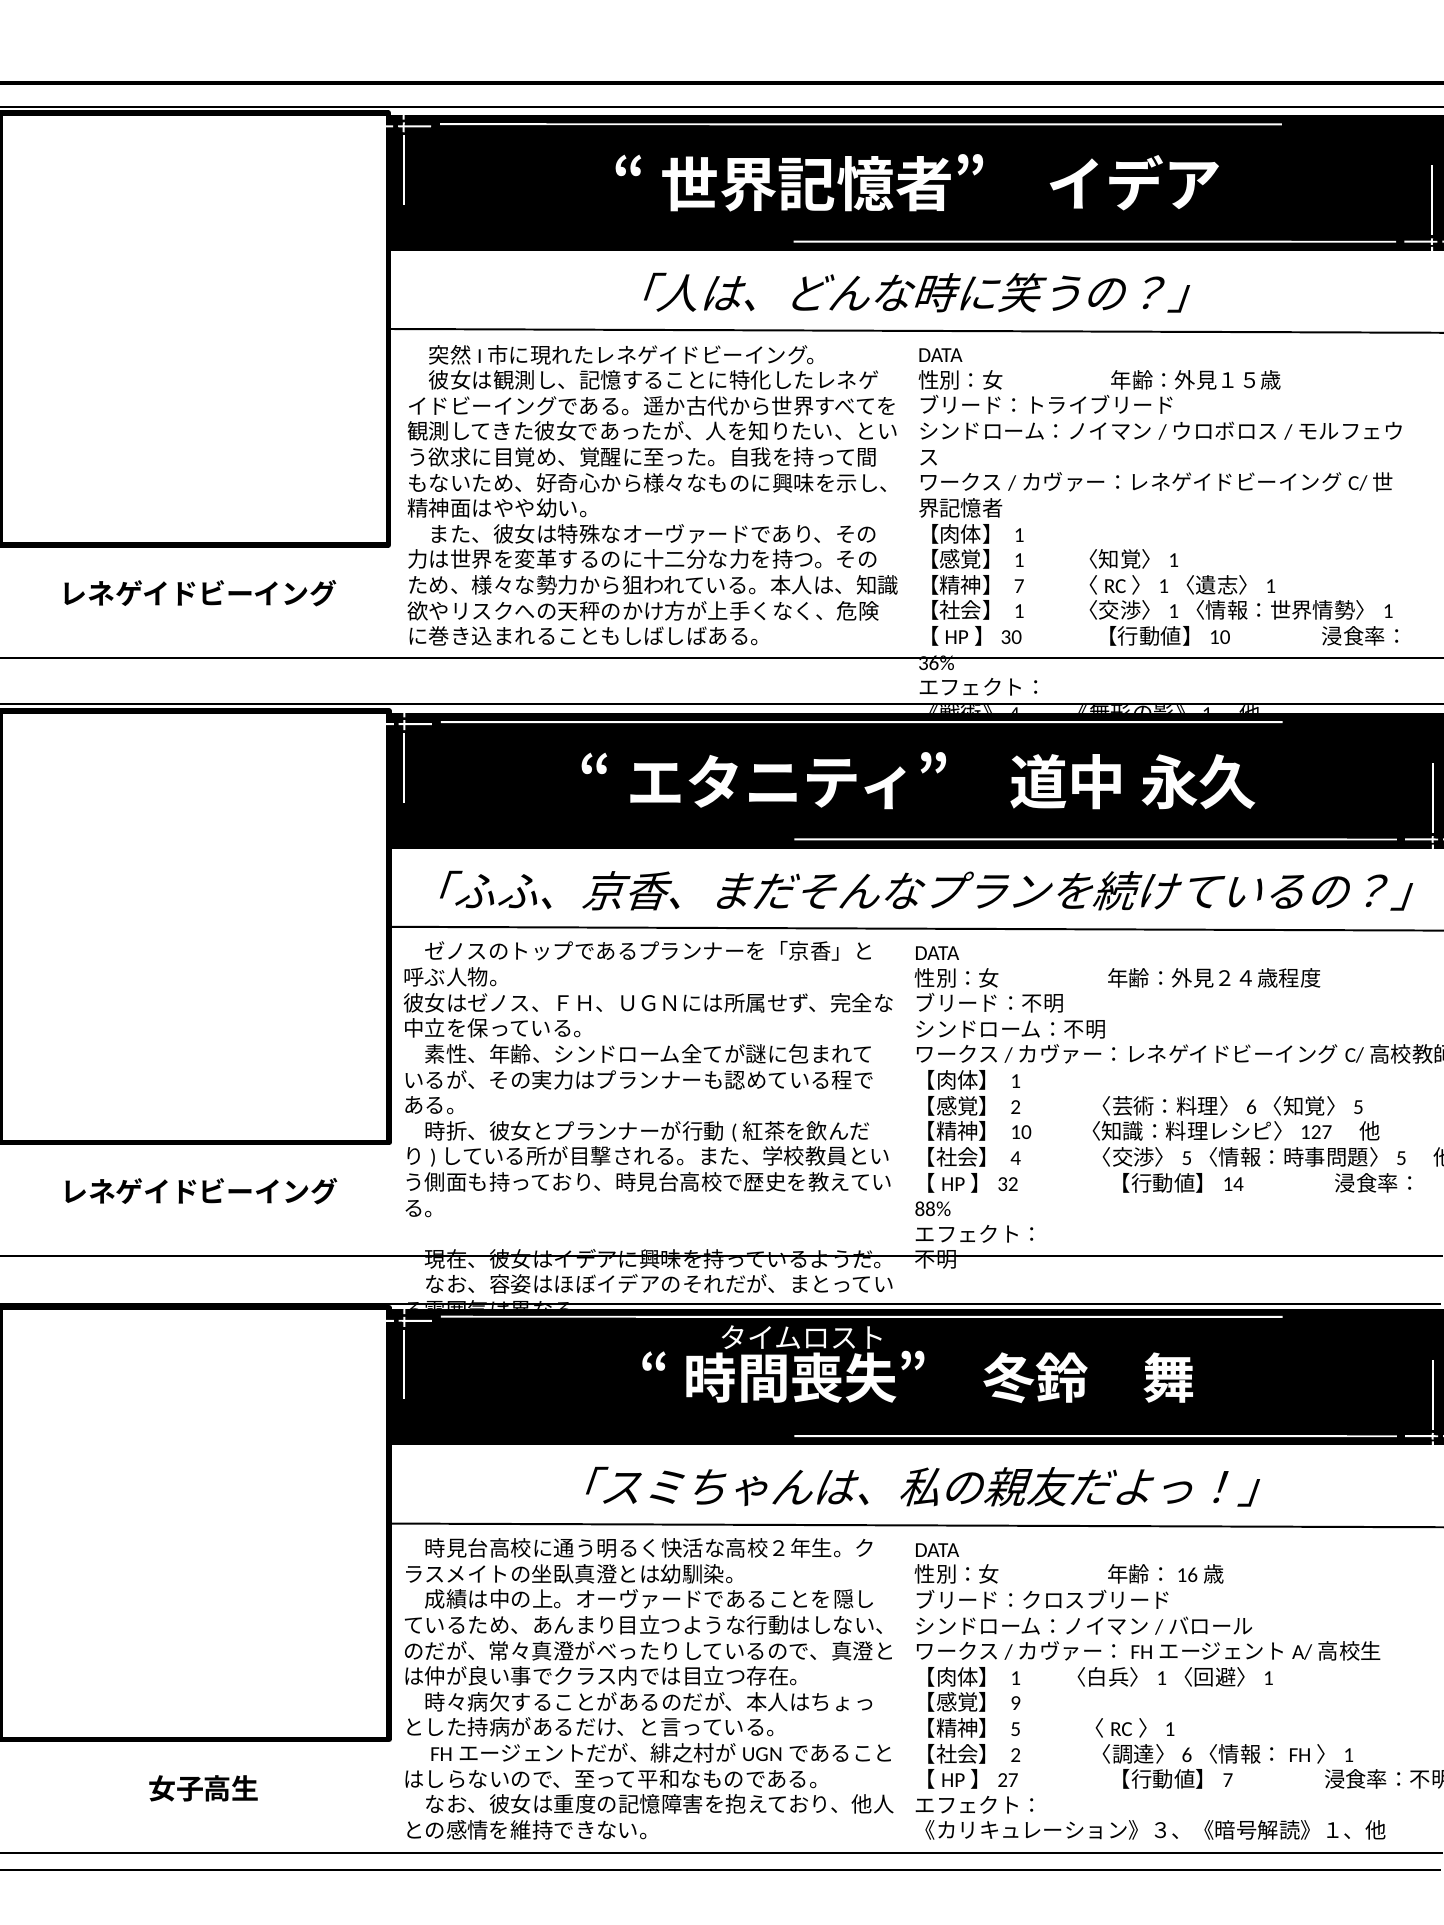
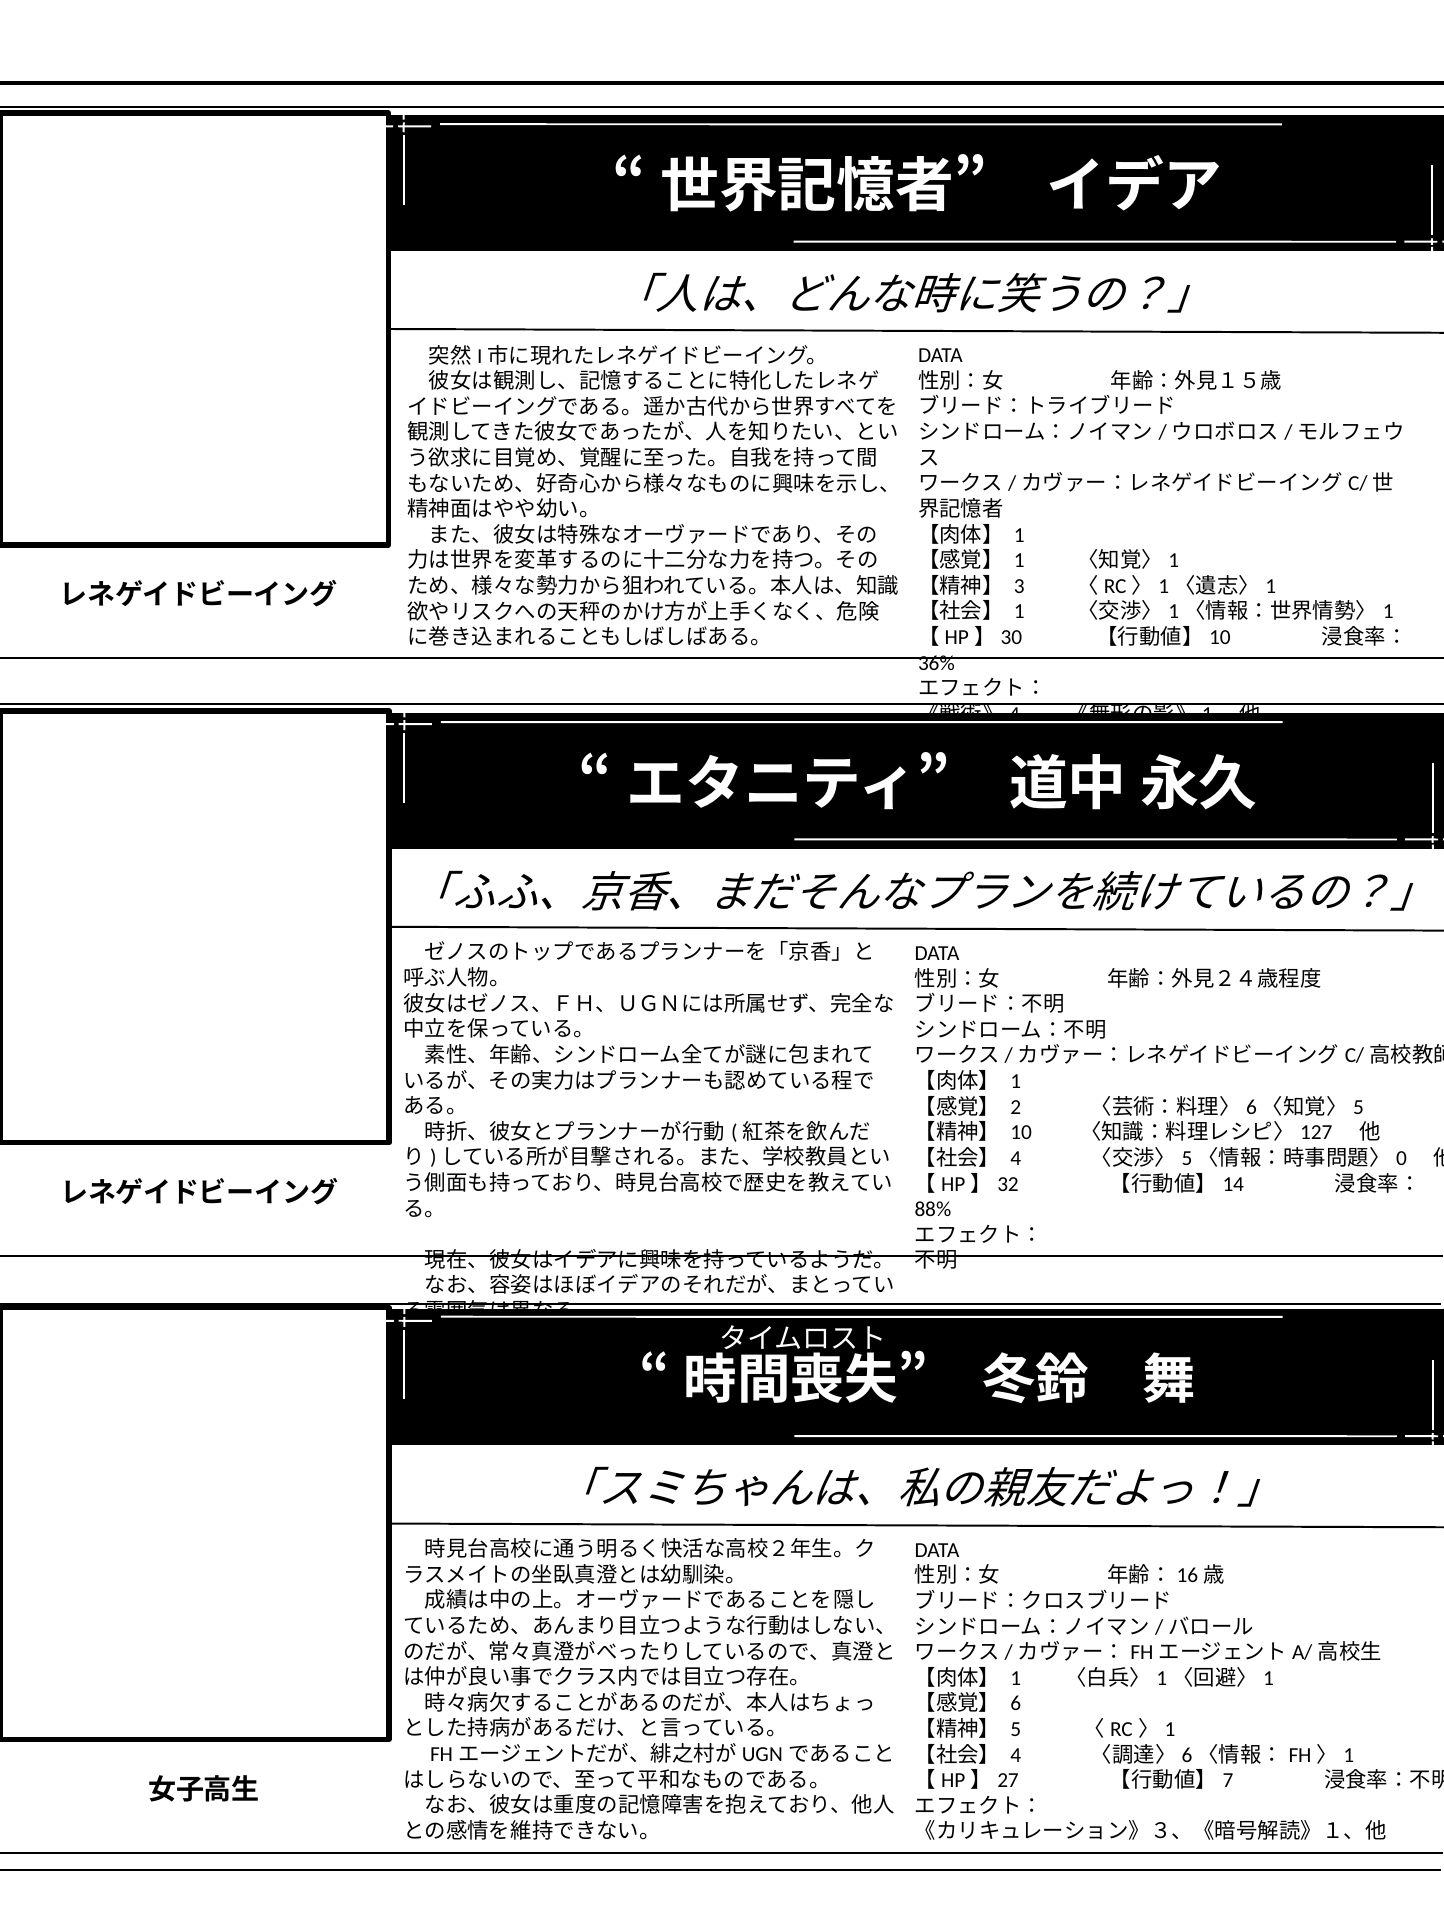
7: 7 -> 3 (1019, 586)
5: 5 -> 0 (1401, 1159)
9: 9 -> 6 (1016, 1704)
2: 2 -> 4 (1016, 1755)
